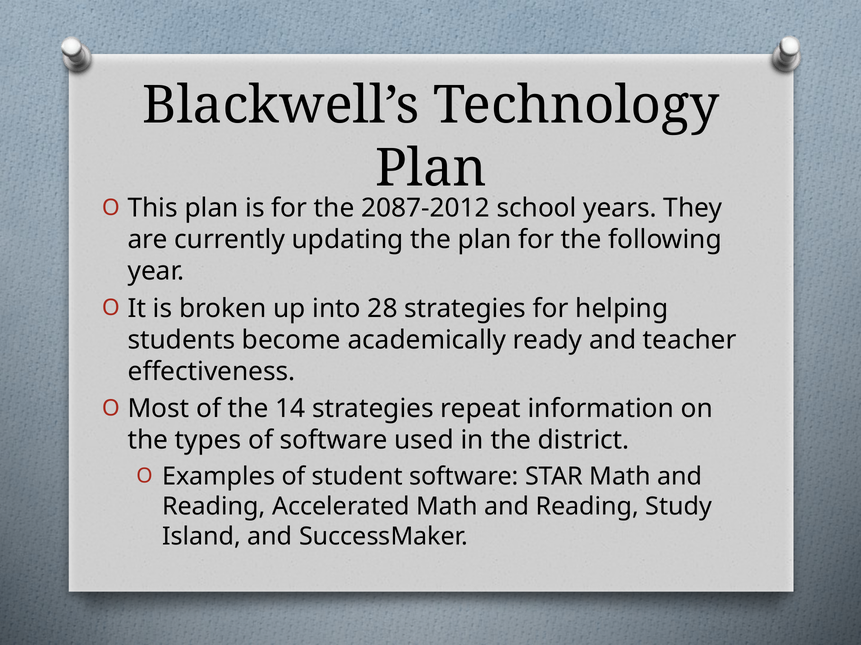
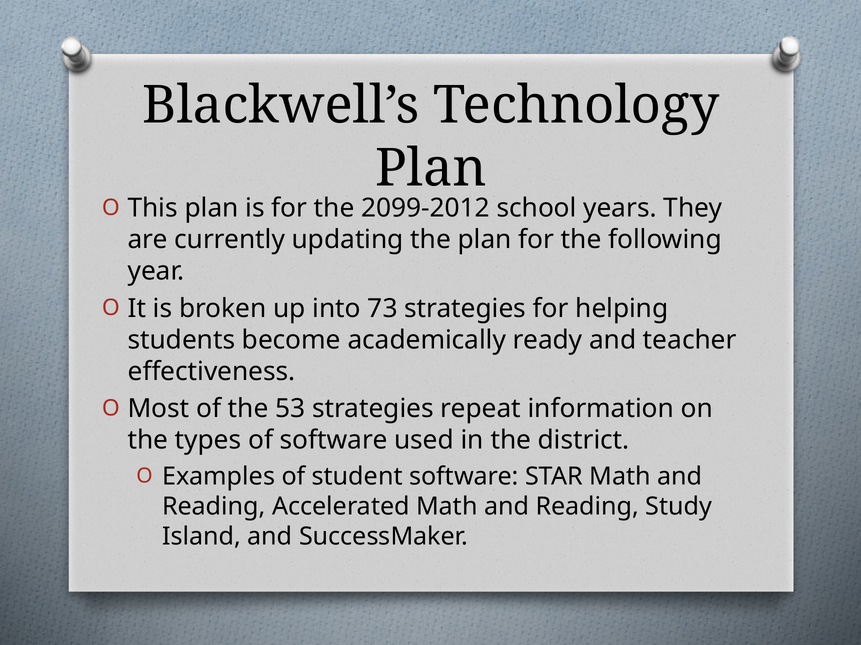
2087-2012: 2087-2012 -> 2099-2012 (426, 208)
28: 28 -> 73 (383, 309)
14: 14 -> 53 (290, 409)
